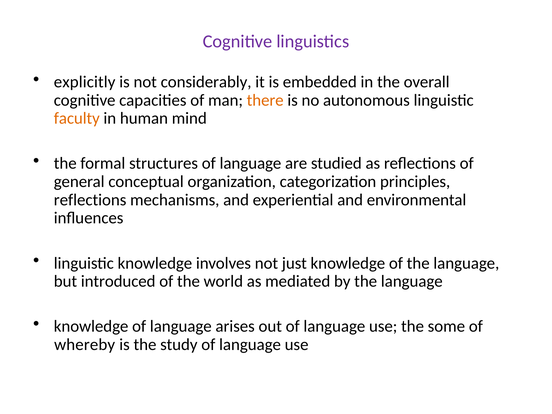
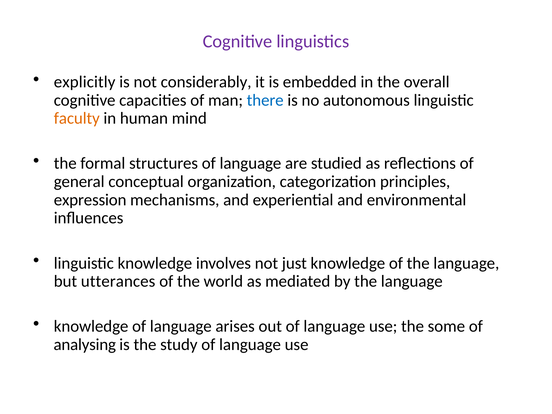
there colour: orange -> blue (265, 100)
reflections: reflections -> expression (90, 200)
introduced: introduced -> utterances (118, 281)
whereby: whereby -> analysing (85, 345)
